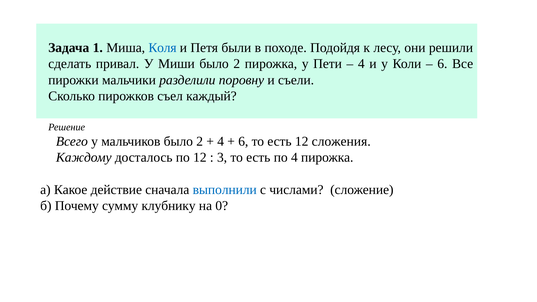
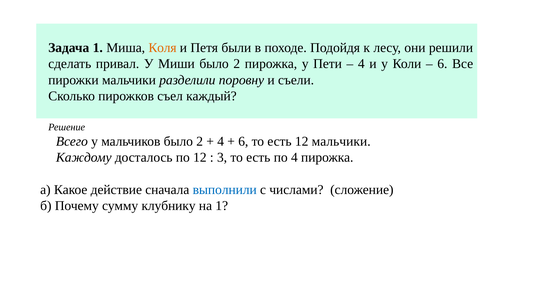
Коля colour: blue -> orange (162, 48)
12 сложения: сложения -> мальчики (341, 141)
на 0: 0 -> 1 (222, 206)
